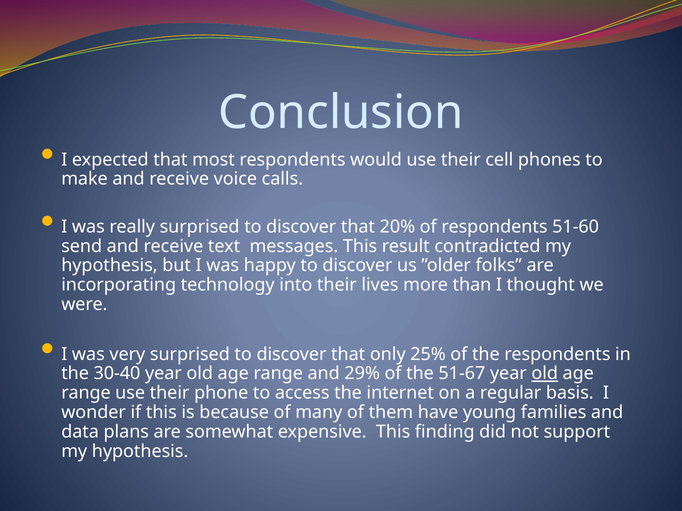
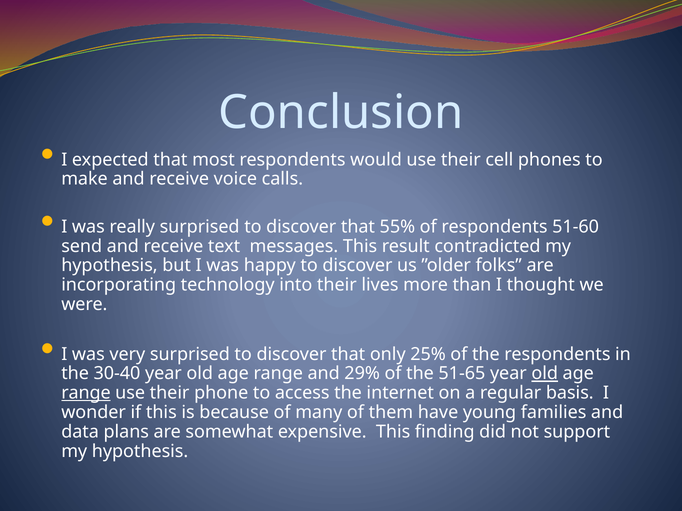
20%: 20% -> 55% (397, 227)
51-67: 51-67 -> 51-65 (462, 374)
range underline: none -> present (86, 393)
